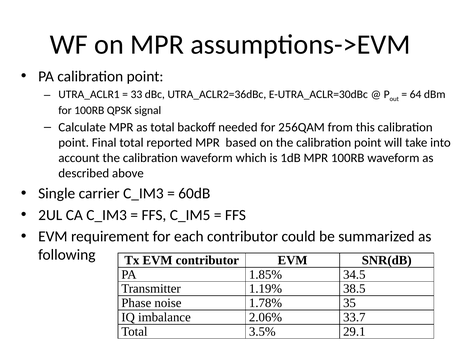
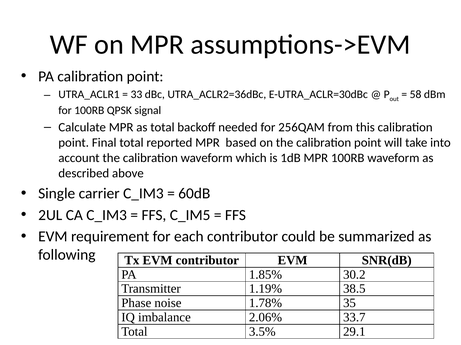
64: 64 -> 58 (416, 95)
34.5: 34.5 -> 30.2 (354, 275)
